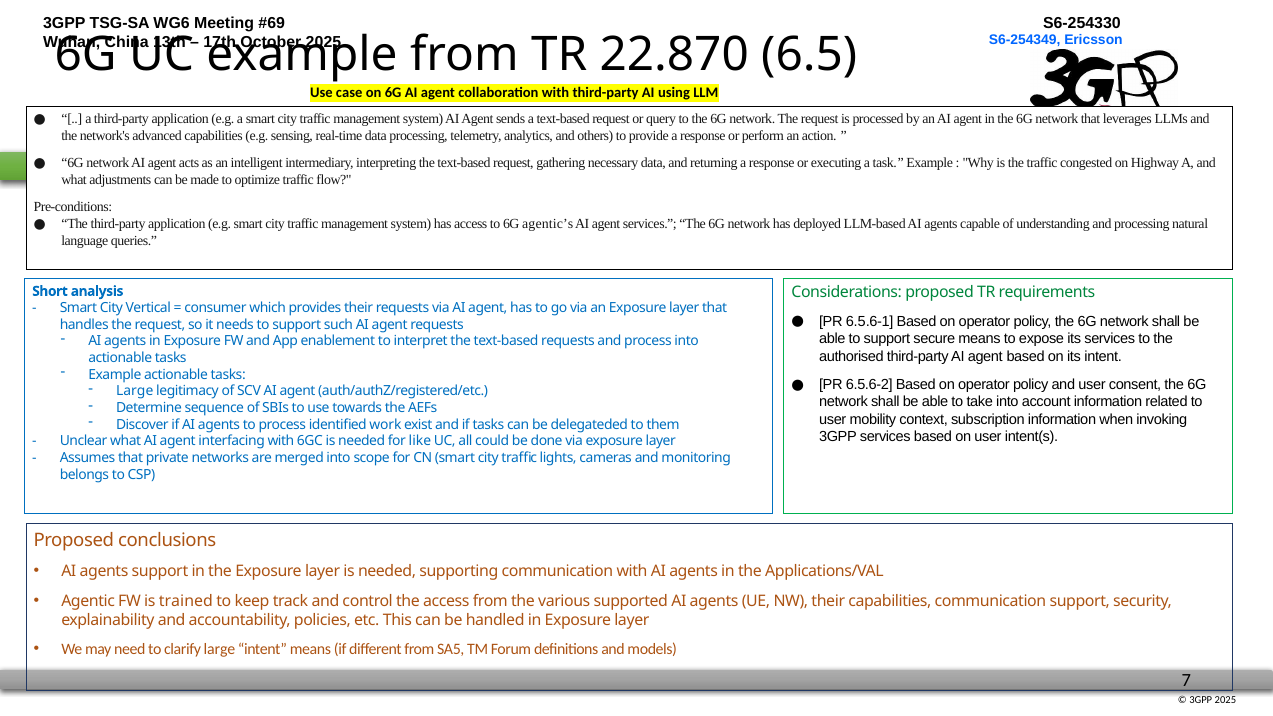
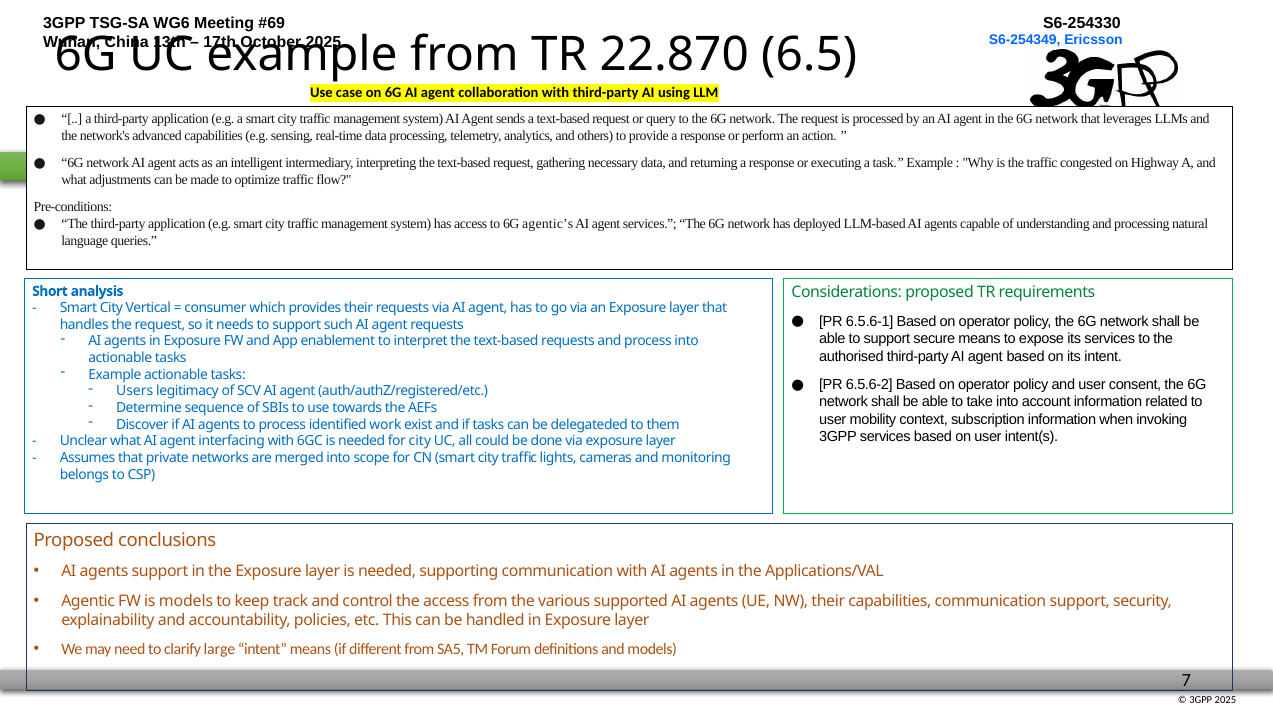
Large: Large -> Users (135, 391)
for like: like -> city (420, 441)
is trained: trained -> models (186, 601)
